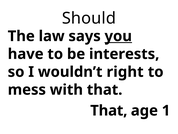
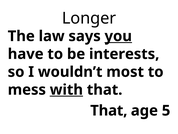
Should: Should -> Longer (89, 18)
right: right -> most (125, 72)
with underline: none -> present (66, 89)
1: 1 -> 5 (166, 110)
